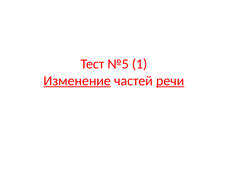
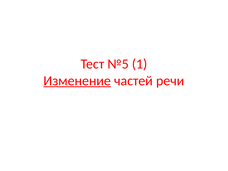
речи underline: present -> none (170, 81)
